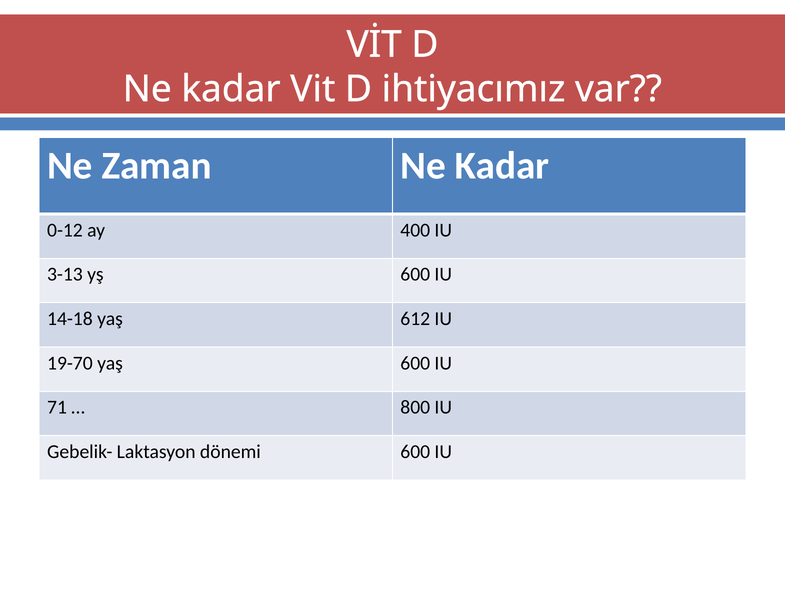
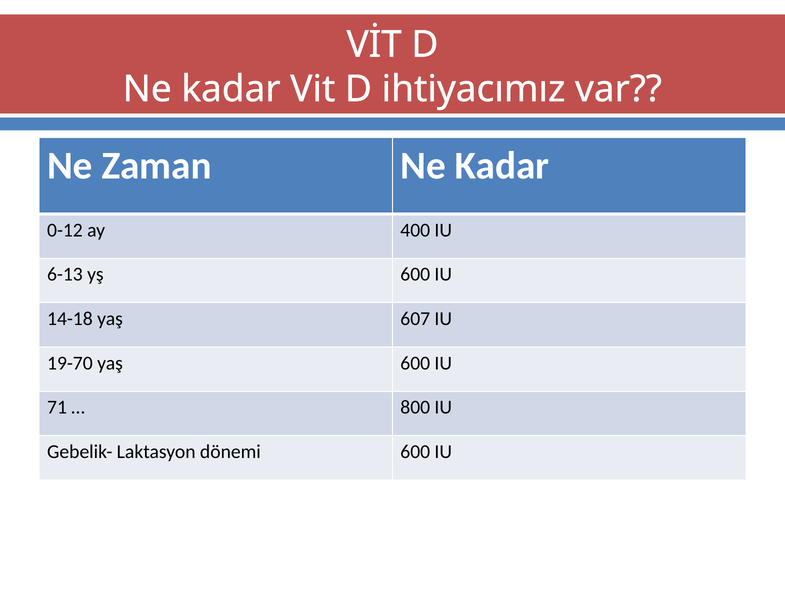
3-13: 3-13 -> 6-13 (65, 274)
612: 612 -> 607 (415, 319)
